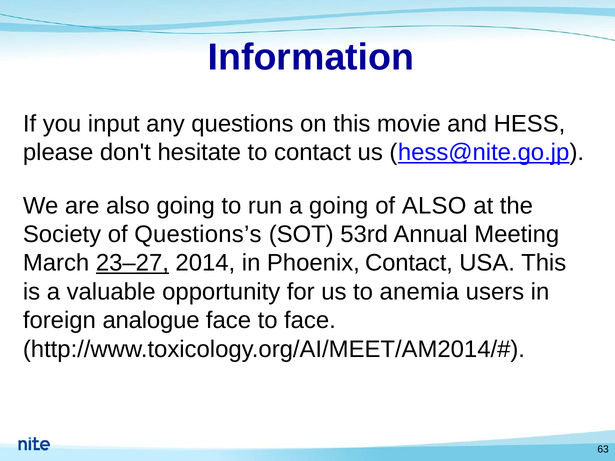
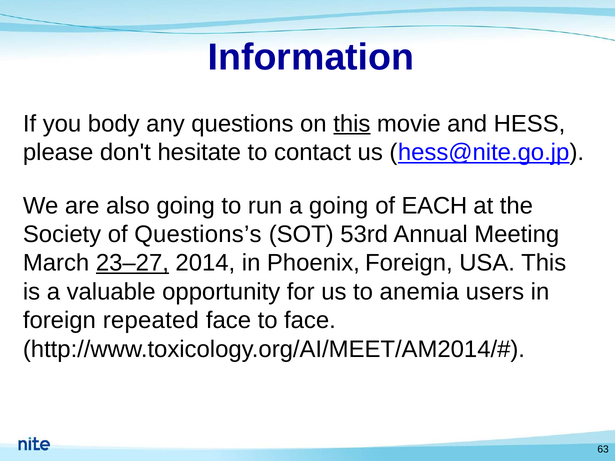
input: input -> body (114, 124)
this underline: none -> present (352, 124)
of ALSO: ALSO -> EACH (434, 206)
Phoenix Contact: Contact -> Foreign (409, 263)
analogue: analogue -> repeated (151, 321)
